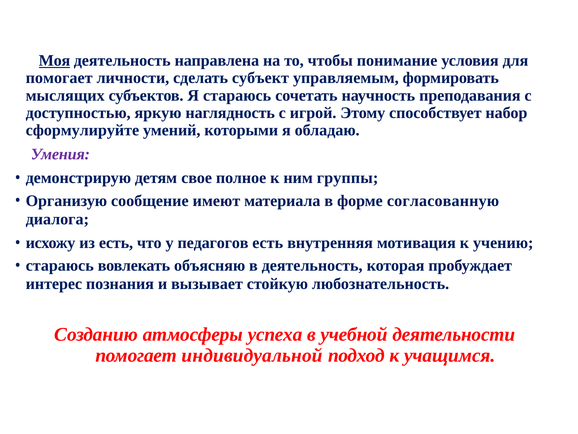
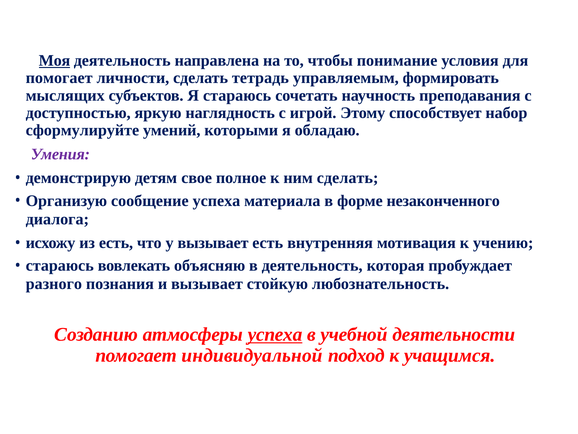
субъект: субъект -> тетрадь (260, 78)
ним группы: группы -> сделать (348, 178)
сообщение имеют: имеют -> успеха (216, 201)
согласованную: согласованную -> незаконченного (443, 201)
у педагогов: педагогов -> вызывает (213, 243)
интерес: интерес -> разного (54, 284)
успеха underline: none -> present (275, 334)
